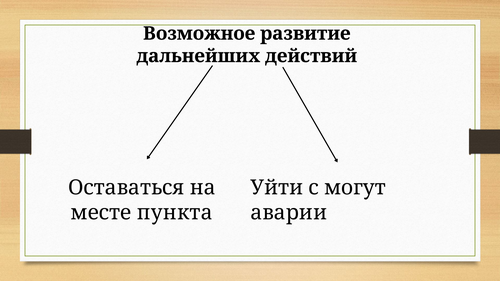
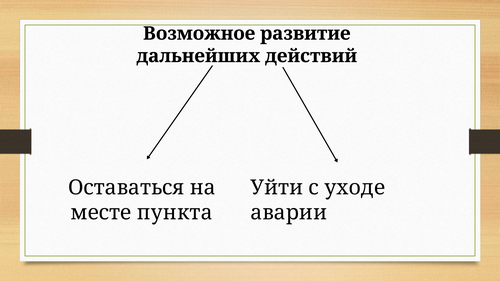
могут: могут -> уходе (355, 188)
